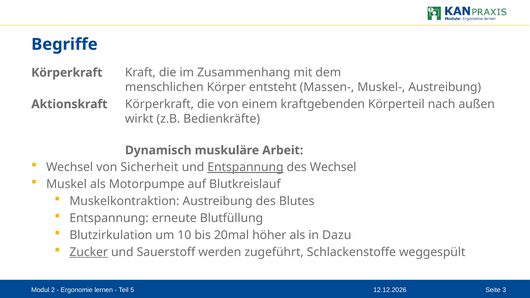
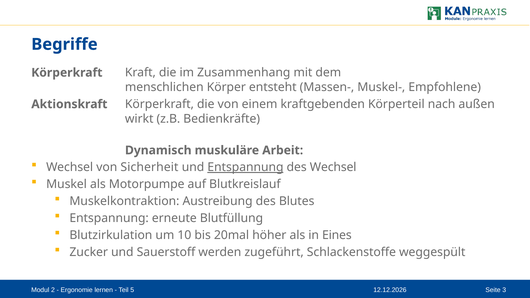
Muskel- Austreibung: Austreibung -> Empfohlene (445, 87)
Dazu: Dazu -> Eines (337, 235)
Zucker underline: present -> none (89, 252)
